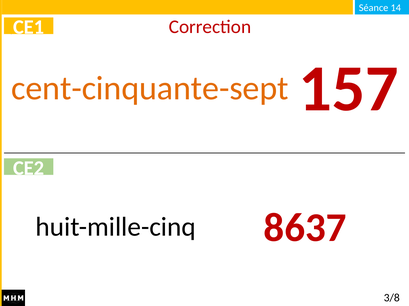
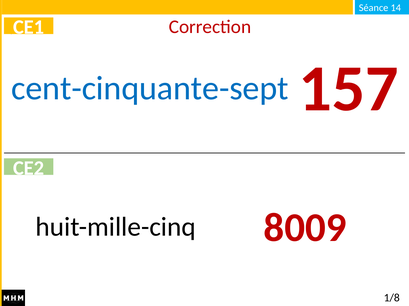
cent-cinquante-sept colour: orange -> blue (150, 89)
8637: 8637 -> 8009 (305, 228)
3/8: 3/8 -> 1/8 (392, 298)
